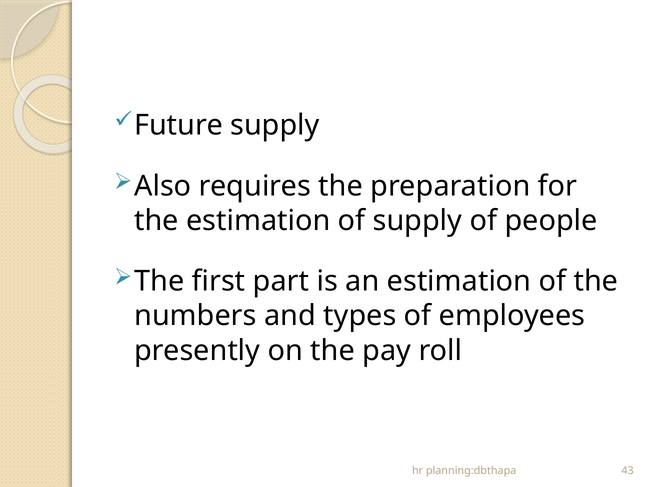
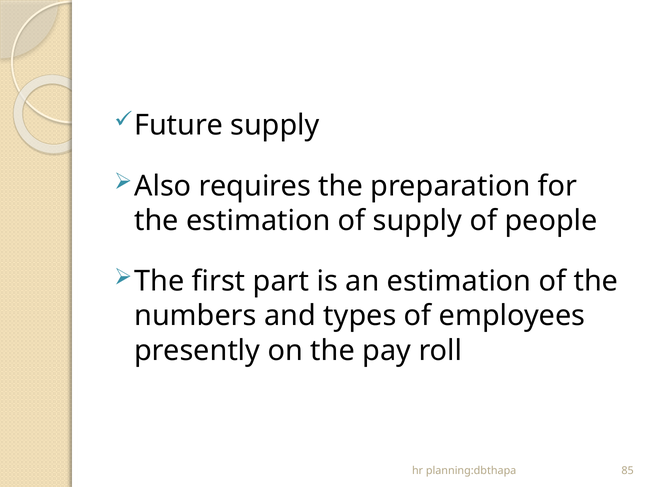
43: 43 -> 85 (628, 471)
